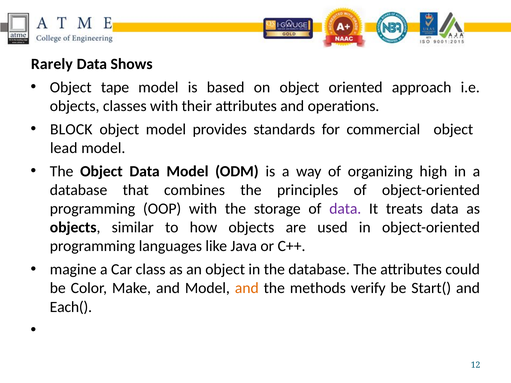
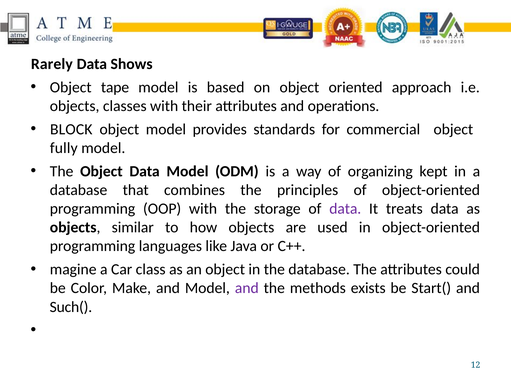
lead: lead -> fully (64, 148)
high: high -> kept (433, 171)
and colour: orange -> purple (247, 288)
verify: verify -> exists (368, 288)
Each(: Each( -> Such( (71, 307)
